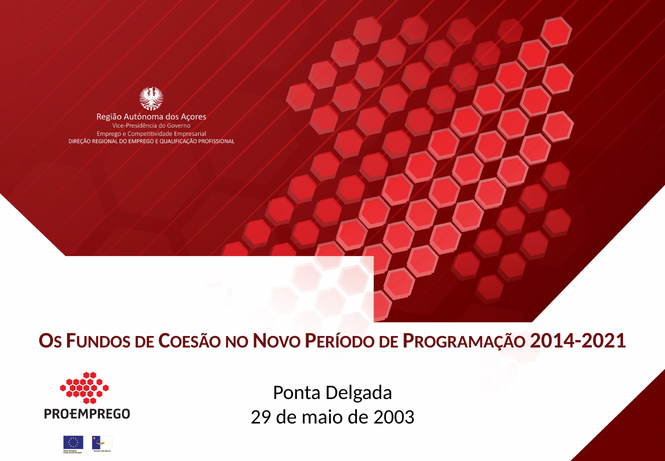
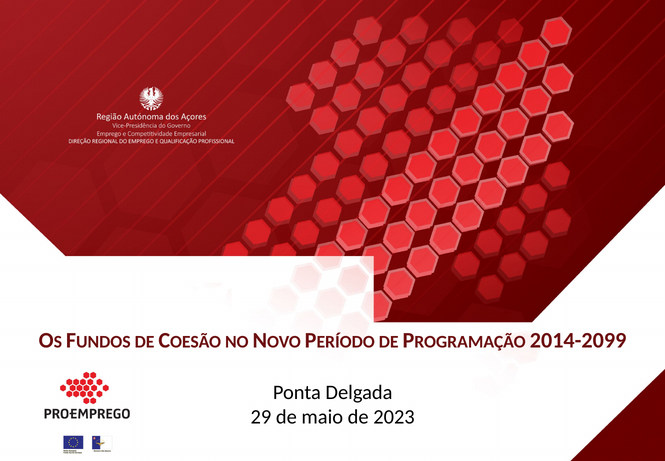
2014-2021: 2014-2021 -> 2014-2099 (578, 340)
2003: 2003 -> 2023 (394, 416)
